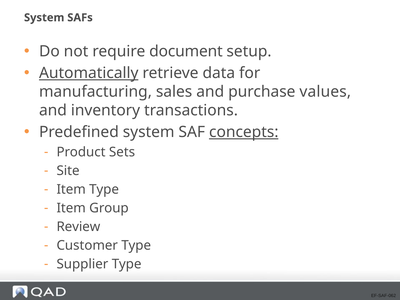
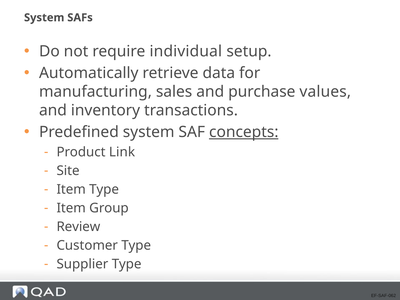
document: document -> individual (186, 51)
Automatically underline: present -> none (89, 73)
Sets: Sets -> Link (122, 152)
